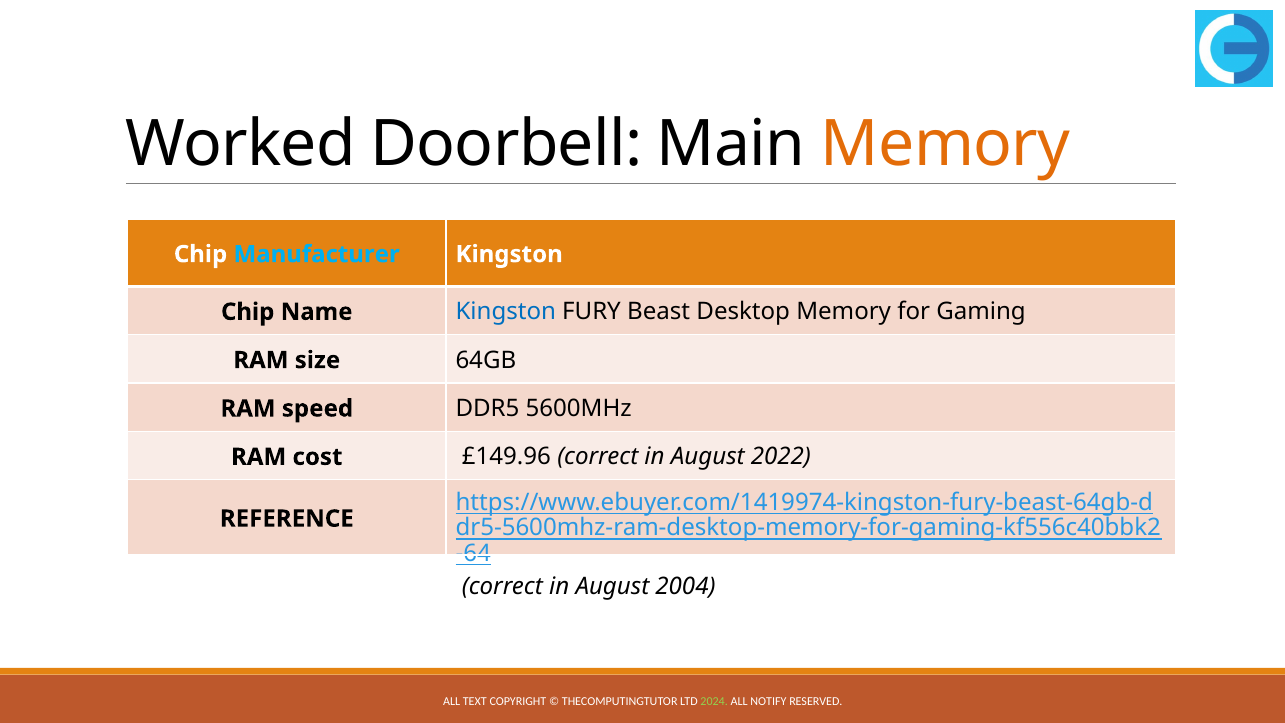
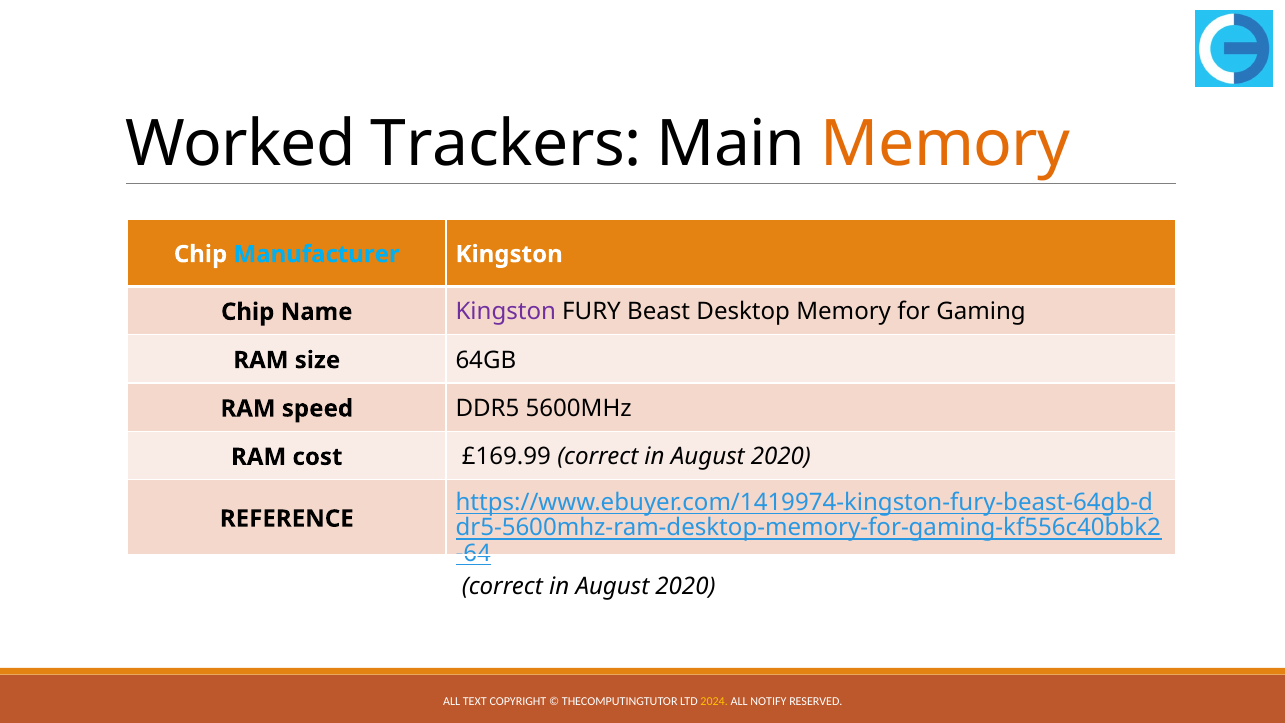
Doorbell: Doorbell -> Trackers (506, 144)
Kingston colour: blue -> purple (506, 312)
£149.96: £149.96 -> £169.99 (506, 457)
2022: 2022 -> 2020 (781, 457)
2004: 2004 -> 2020 (685, 586)
2024 colour: light green -> yellow (714, 701)
